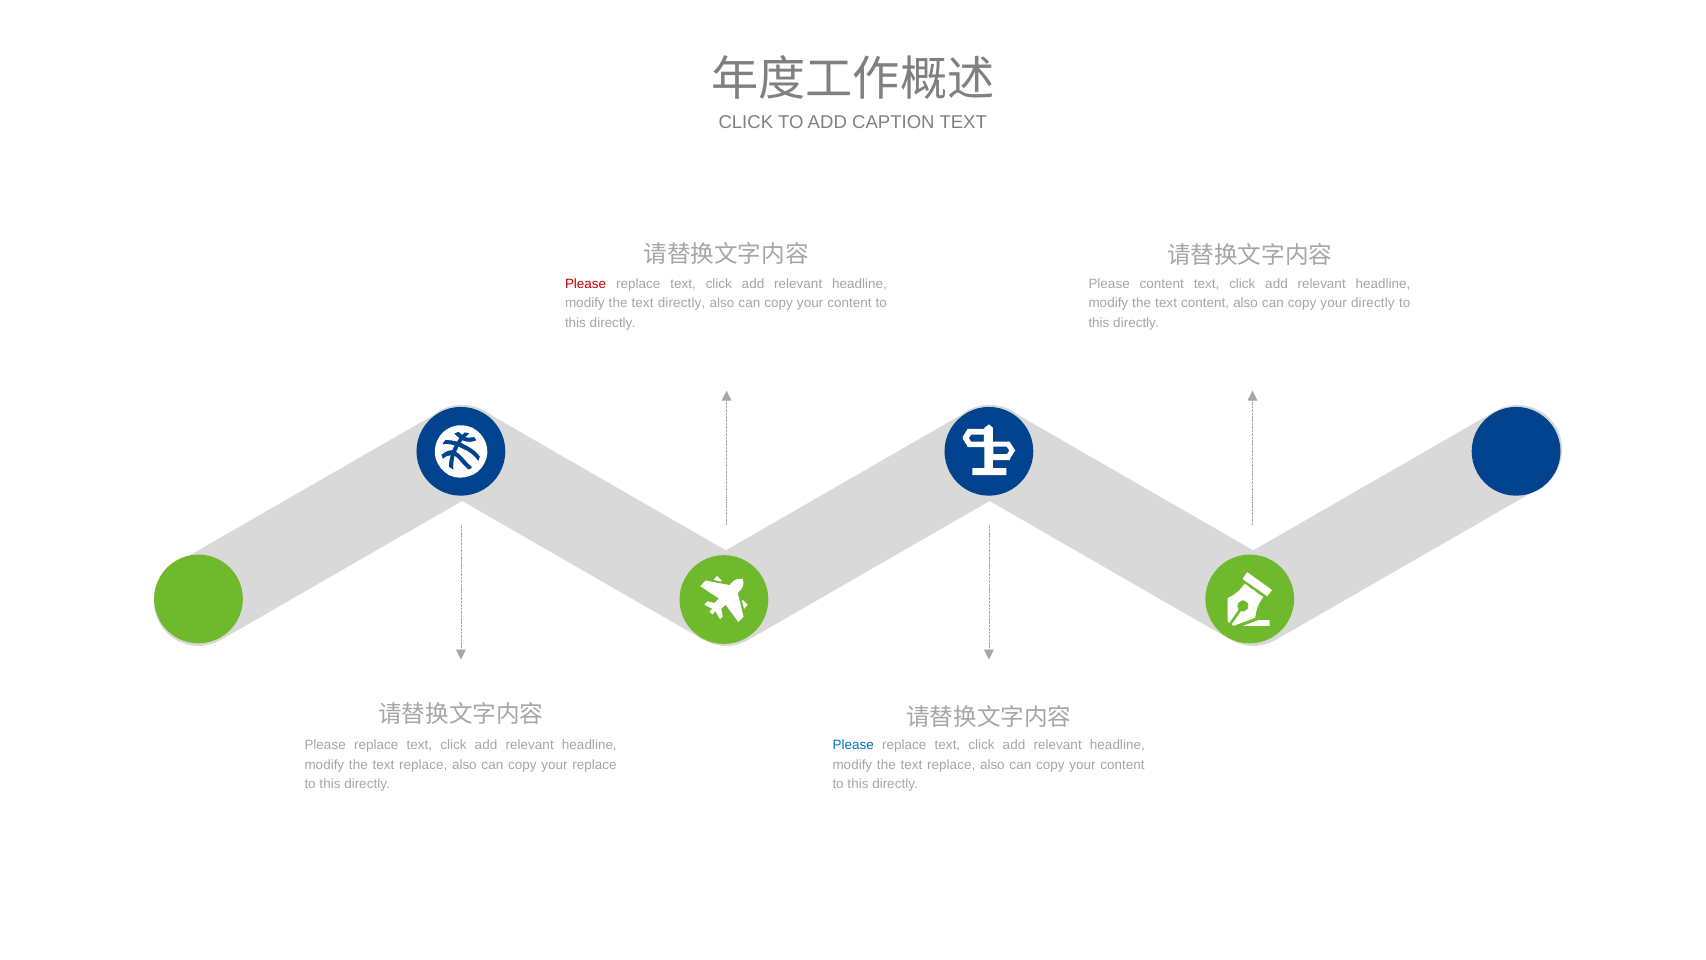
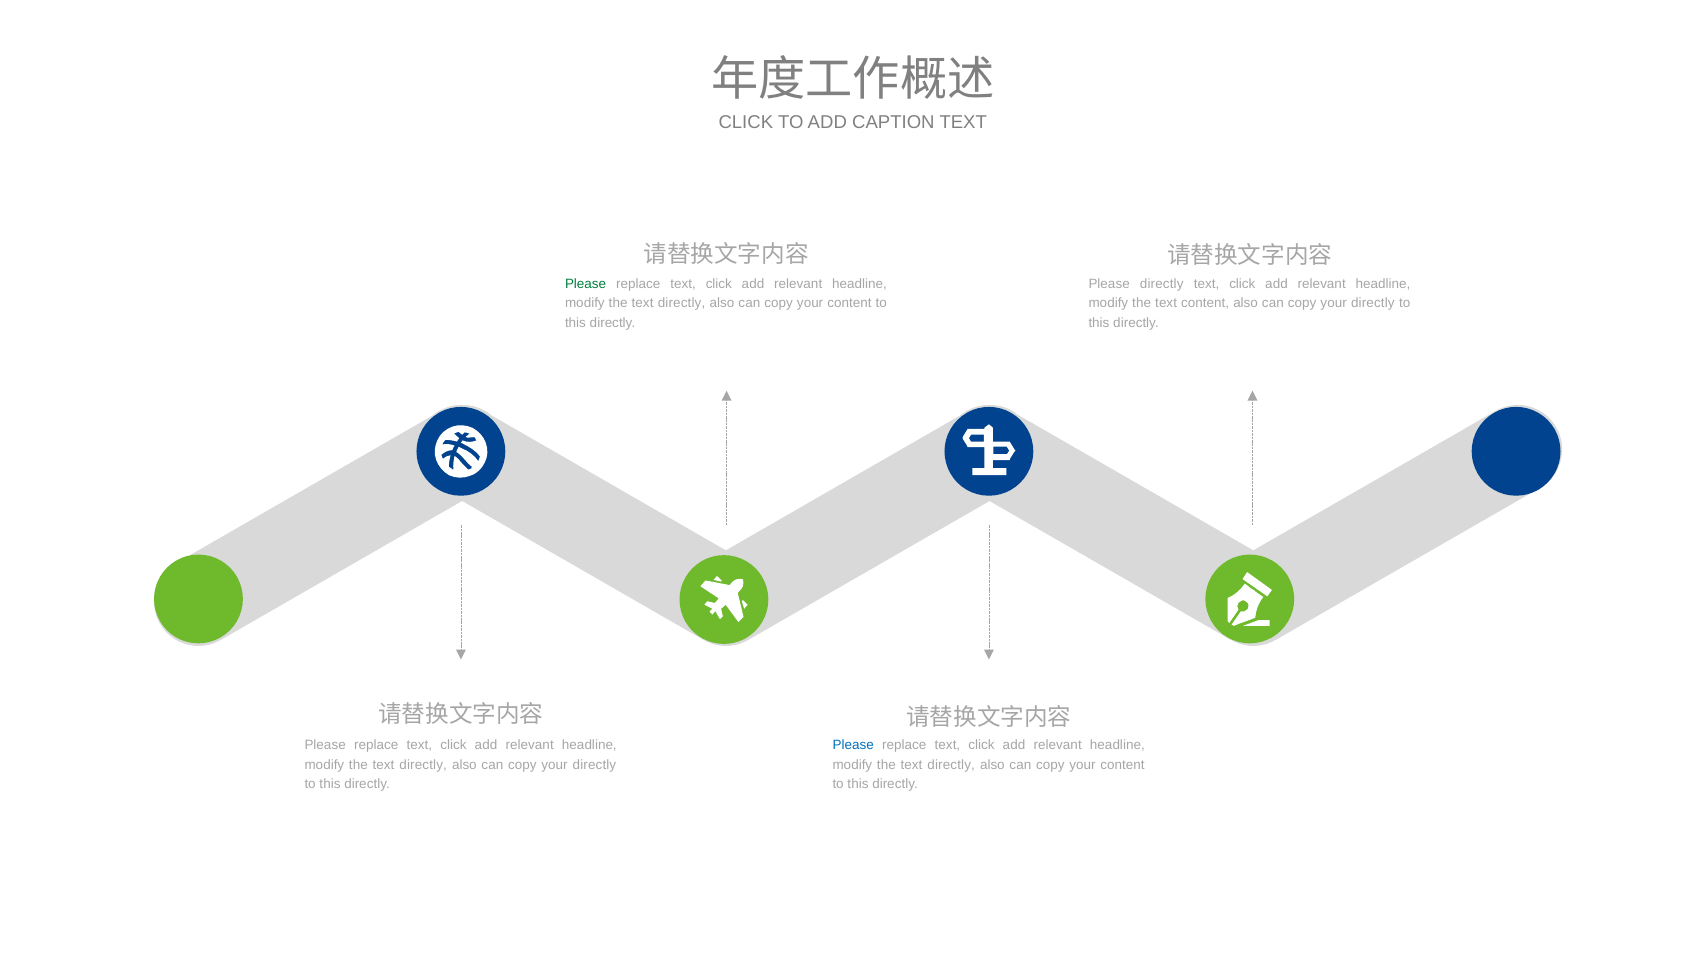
Please colour: red -> green (586, 284)
Please content: content -> directly (1162, 284)
replace: replace -> directly (423, 764)
replace: replace -> directly (594, 764)
replace: replace -> directly (951, 764)
